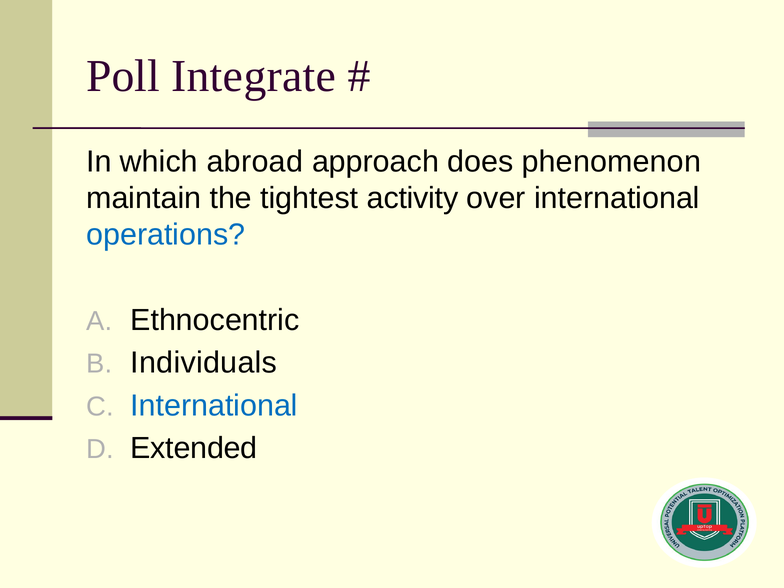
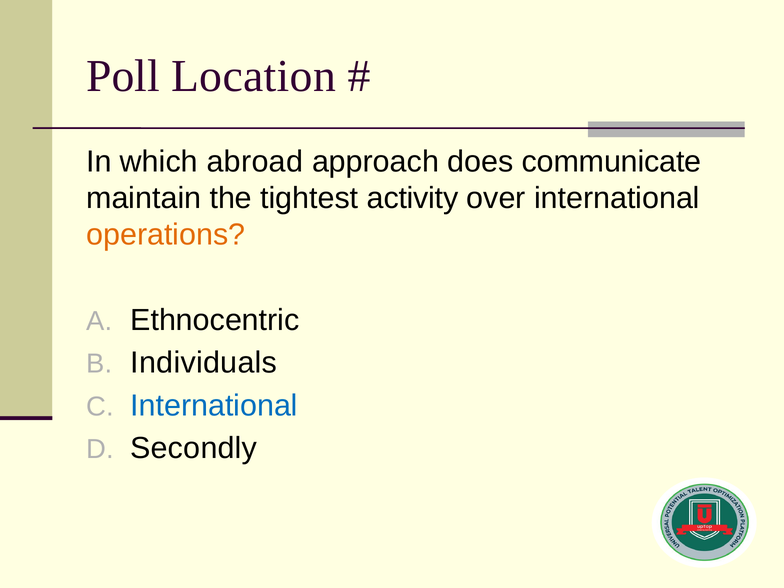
Integrate: Integrate -> Location (254, 76)
phenomenon: phenomenon -> communicate (612, 162)
operations colour: blue -> orange (166, 235)
Extended: Extended -> Secondly (194, 448)
